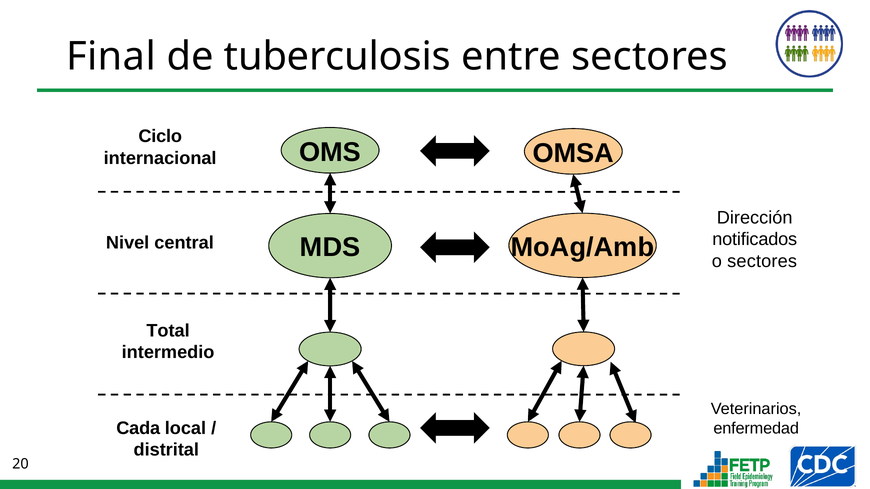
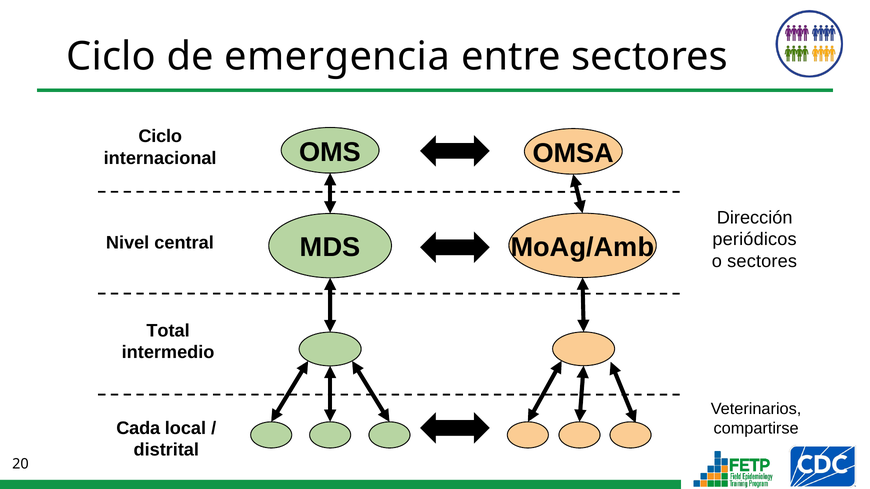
Final: Final -> Ciclo (111, 56)
tuberculosis: tuberculosis -> emergencia (337, 56)
notificados: notificados -> periódicos (755, 240)
enfermedad: enfermedad -> compartirse (756, 429)
